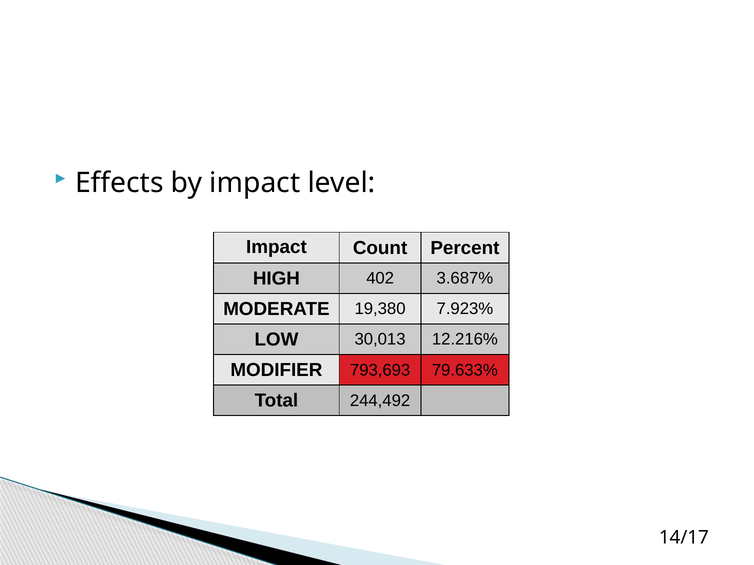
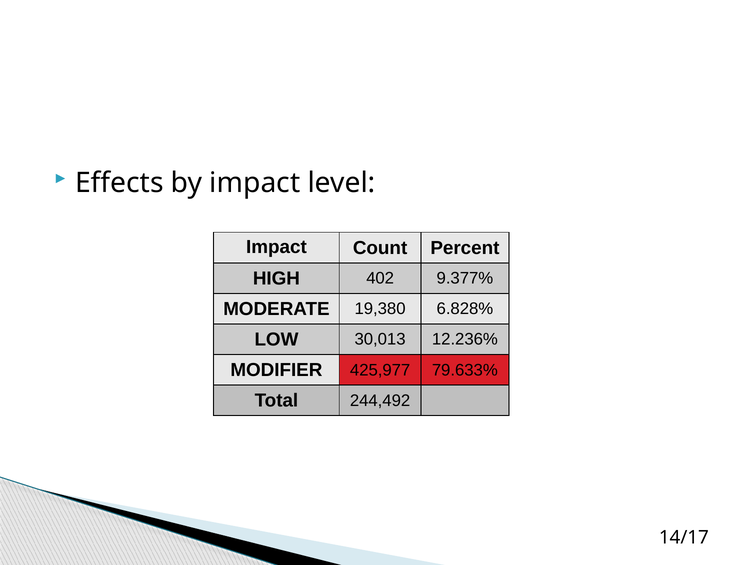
3.687%: 3.687% -> 9.377% (465, 279)
7.923%: 7.923% -> 6.828% (465, 309)
12.216%: 12.216% -> 12.236% (465, 340)
793,693: 793,693 -> 425,977 (380, 370)
